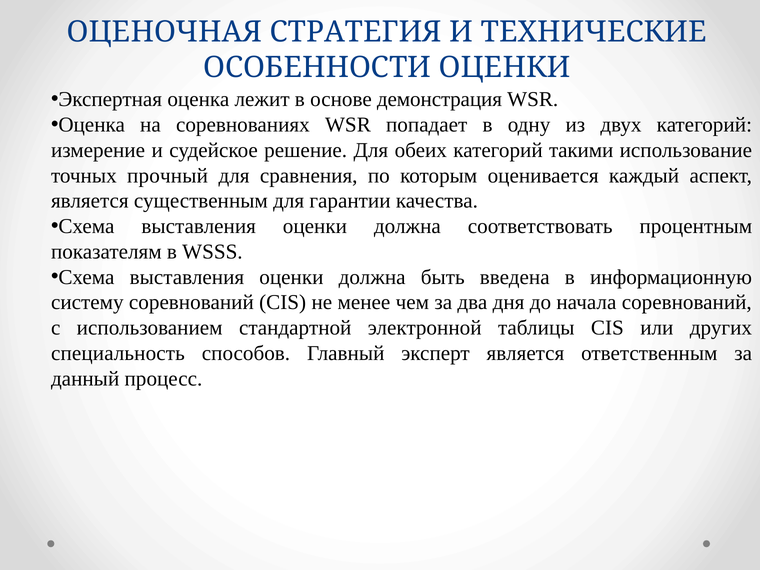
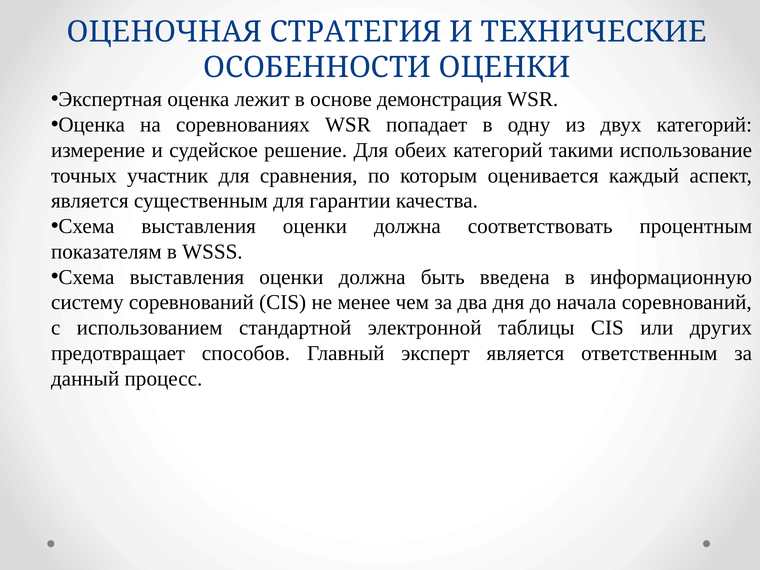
прочный: прочный -> участник (168, 176)
специальность: специальность -> предотвращает (118, 353)
